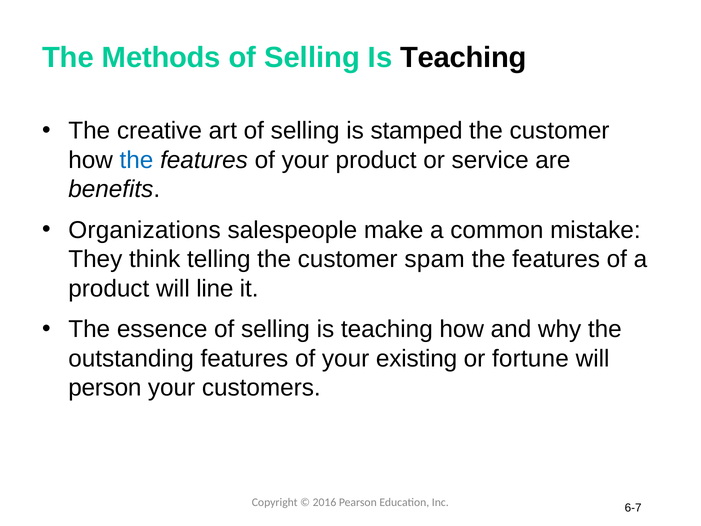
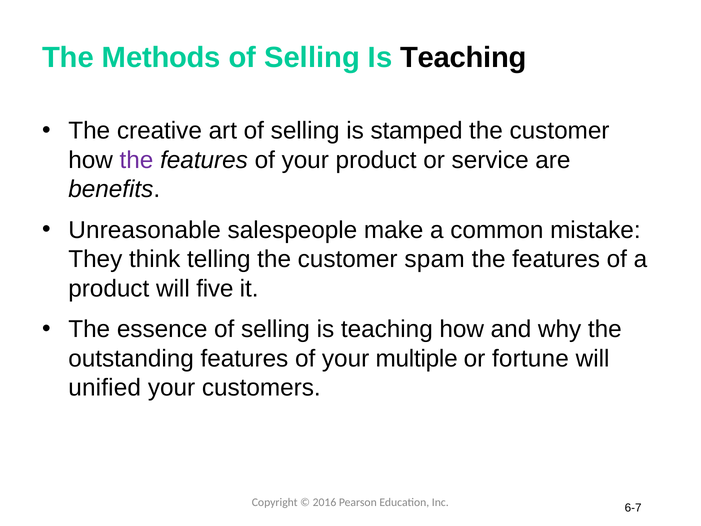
the colour: blue -> purple (136, 160)
Organizations: Organizations -> Unreasonable (145, 230)
line: line -> five (215, 288)
existing: existing -> multiple (417, 359)
person: person -> unified (105, 388)
